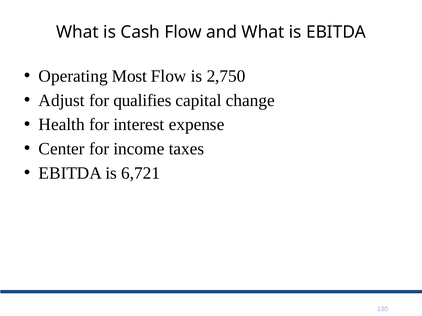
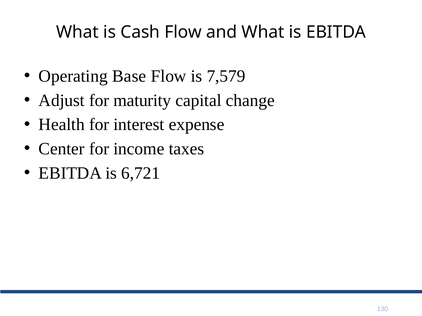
Most: Most -> Base (129, 76)
2,750: 2,750 -> 7,579 (226, 76)
qualifies: qualifies -> maturity (142, 101)
